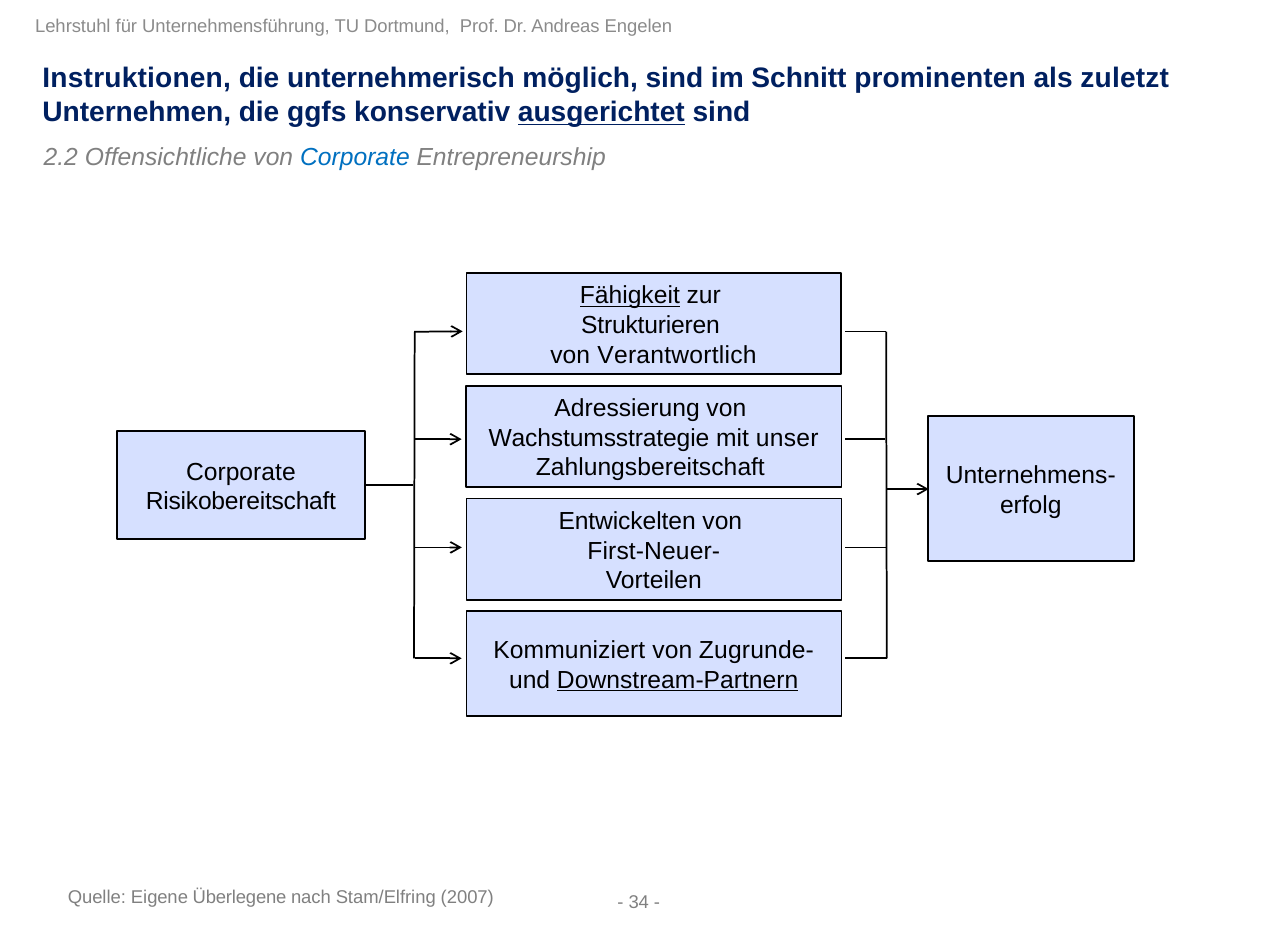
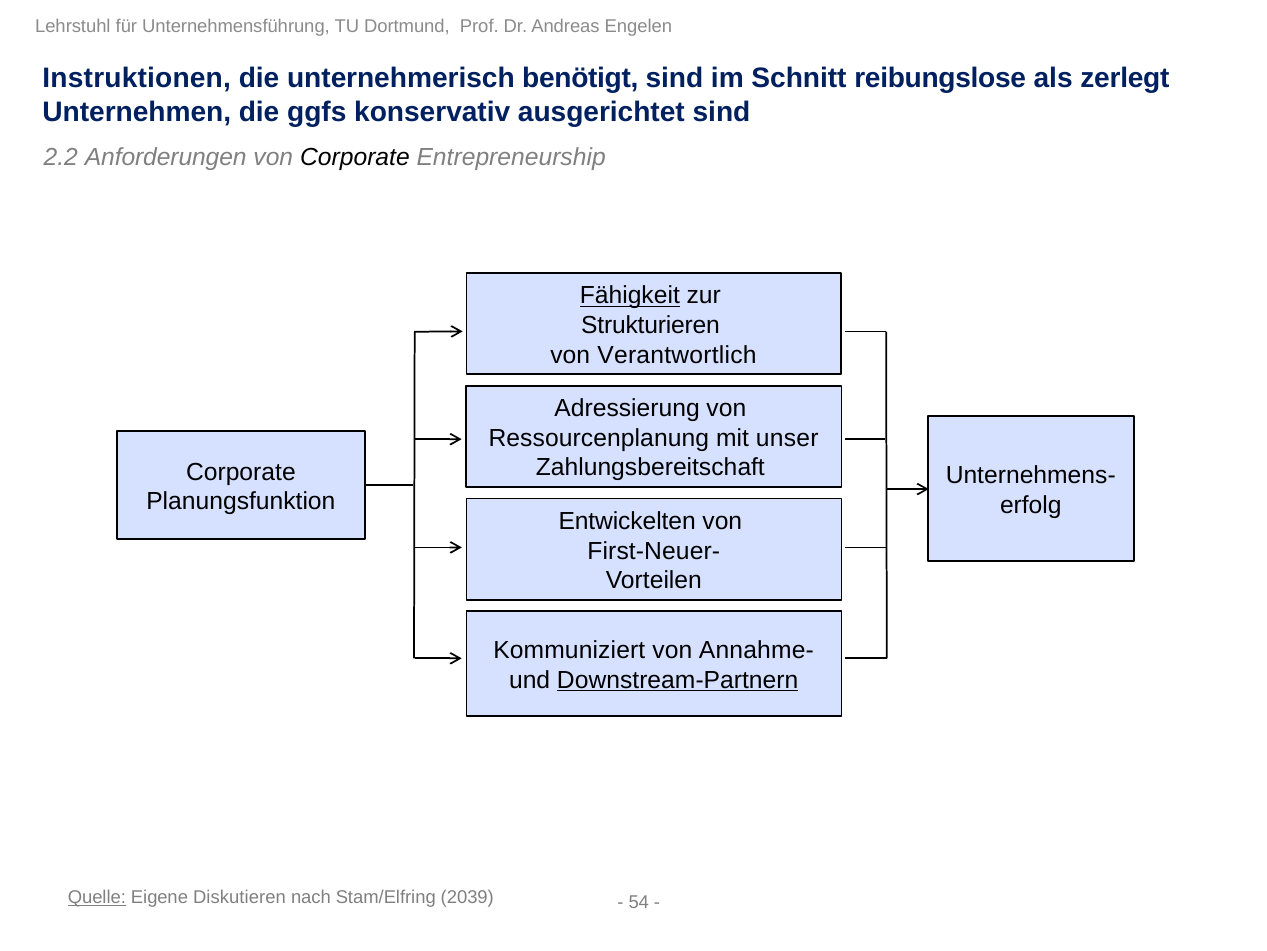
möglich: möglich -> benötigt (580, 79)
prominenten: prominenten -> reibungslose (940, 79)
zuletzt: zuletzt -> zerlegt (1125, 79)
ausgerichtet underline: present -> none (601, 112)
Offensichtliche: Offensichtliche -> Anforderungen (166, 157)
Corporate colour: blue -> black (355, 157)
Wachstumsstrategie: Wachstumsstrategie -> Ressourcenplanung (599, 438)
Risikobereitschaft: Risikobereitschaft -> Planungsfunktion (241, 501)
Zugrunde-: Zugrunde- -> Annahme- (756, 650)
Quelle underline: none -> present (97, 897)
Überlegene: Überlegene -> Diskutieren (239, 897)
2007: 2007 -> 2039 (467, 897)
34: 34 -> 54 (639, 902)
